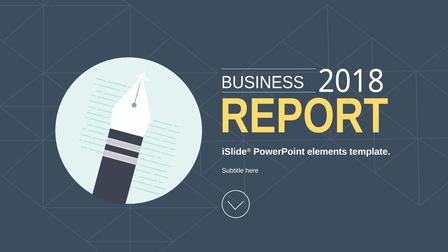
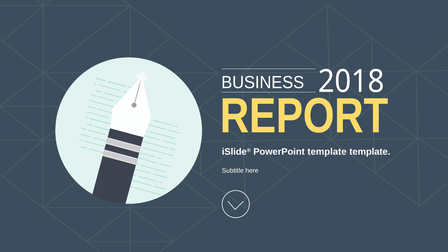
PowerPoint elements: elements -> template (327, 152)
